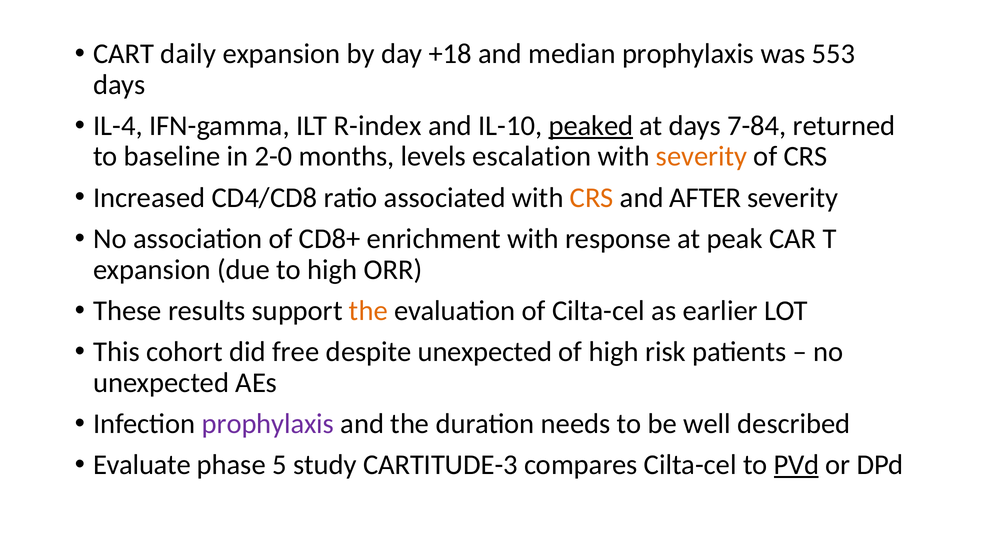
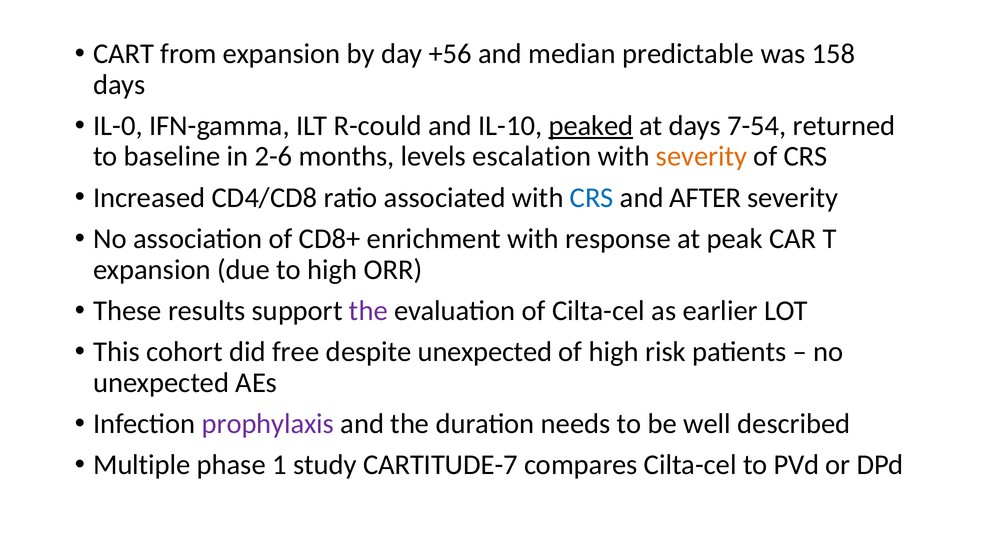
daily: daily -> from (189, 54)
+18: +18 -> +56 (450, 54)
median prophylaxis: prophylaxis -> predictable (688, 54)
553: 553 -> 158 (834, 54)
IL-4: IL-4 -> IL-0 (118, 126)
R-index: R-index -> R-could (378, 126)
7-84: 7-84 -> 7-54 (757, 126)
2-0: 2-0 -> 2-6 (274, 156)
CRS colour: orange -> blue (592, 198)
the colour: orange -> purple (368, 311)
Evaluate: Evaluate -> Multiple (142, 465)
5: 5 -> 1 (280, 465)
CARTITUDE-3: CARTITUDE-3 -> CARTITUDE-7 (440, 465)
PVd underline: present -> none (796, 465)
